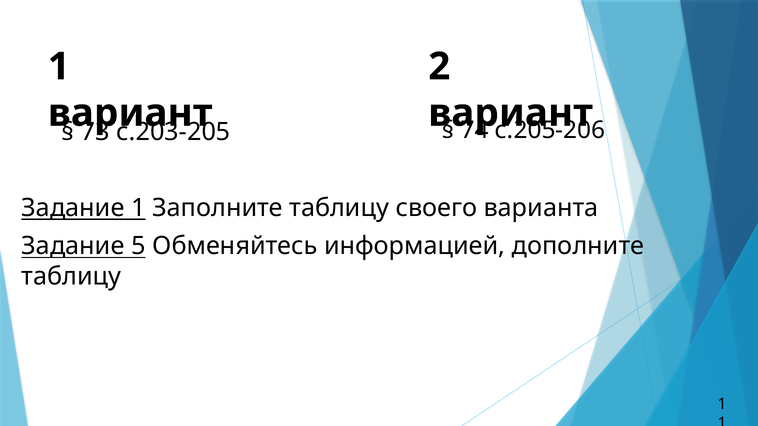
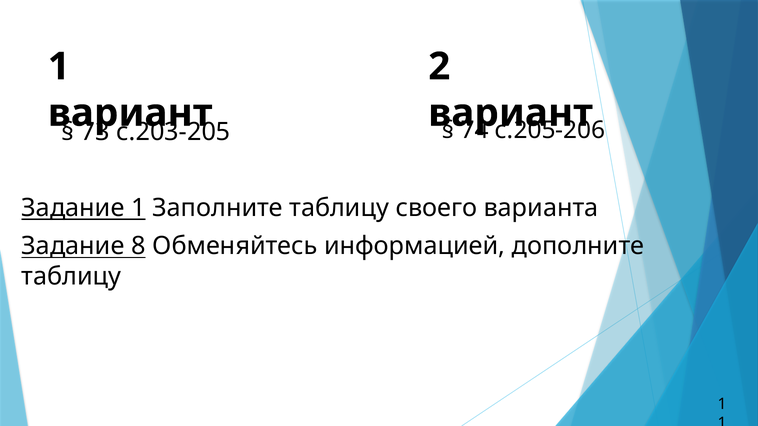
5: 5 -> 8 (138, 246)
